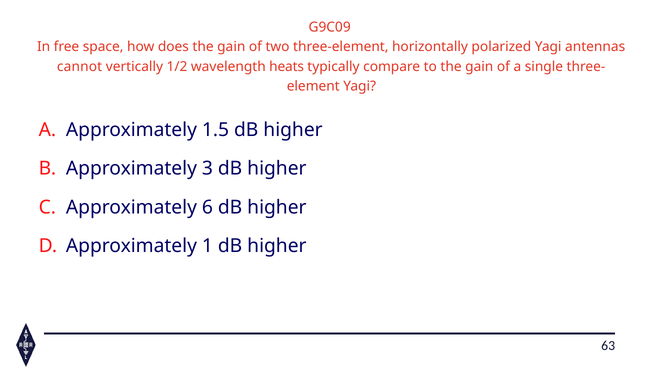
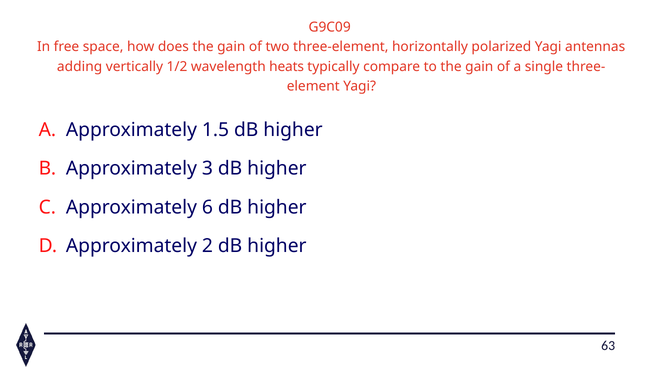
cannot: cannot -> adding (80, 67)
1: 1 -> 2 (207, 246)
